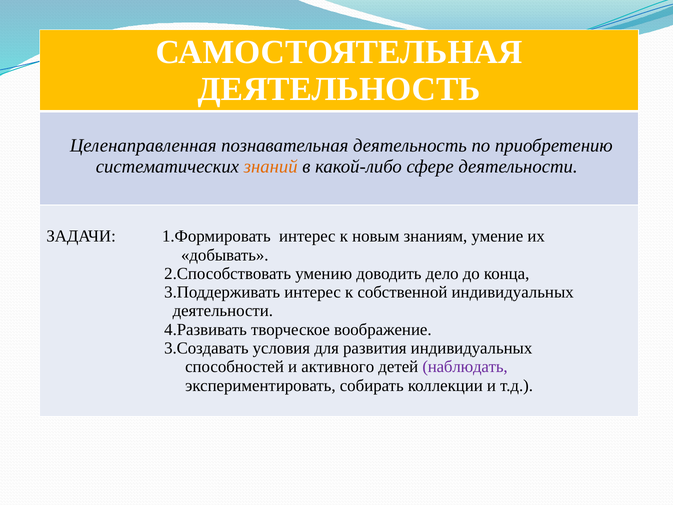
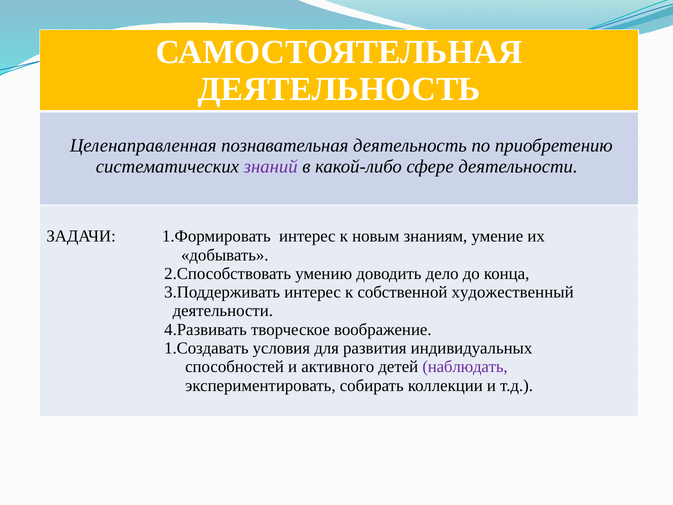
знаний colour: orange -> purple (271, 166)
собственной индивидуальных: индивидуальных -> художественный (513, 292)
3.Создавать: 3.Создавать -> 1.Создавать (206, 348)
